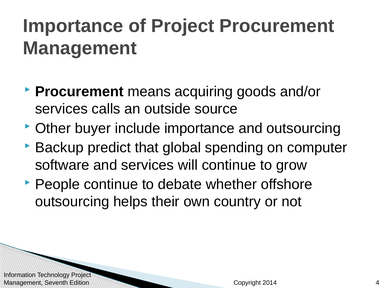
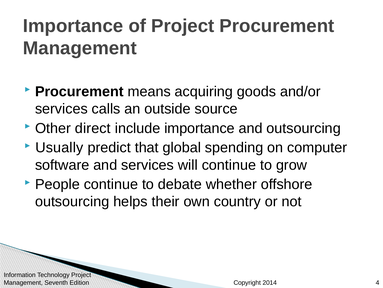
buyer: buyer -> direct (93, 128)
Backup: Backup -> Usually (59, 147)
